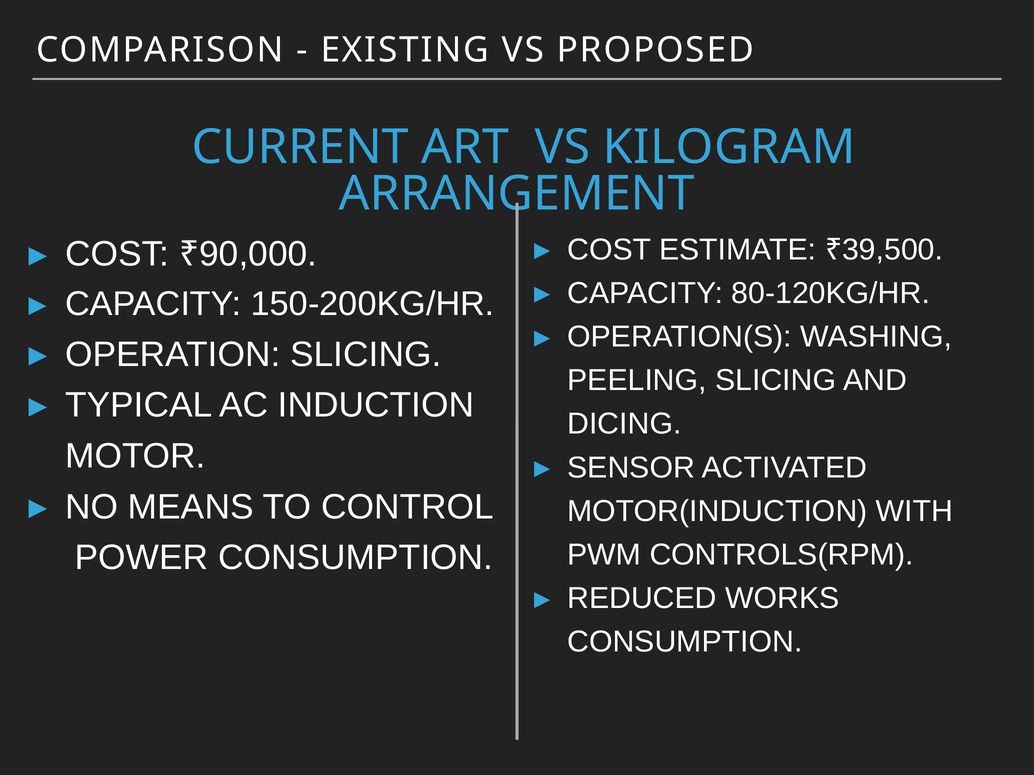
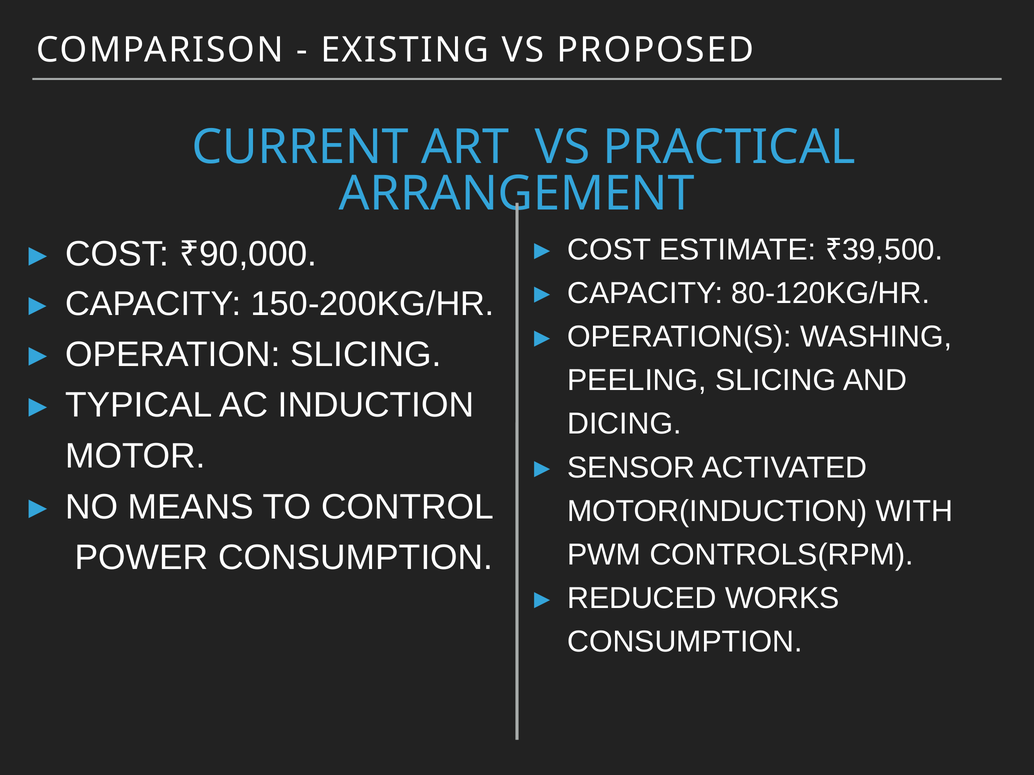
KILOGRAM: KILOGRAM -> PRACTICAL (729, 147)
